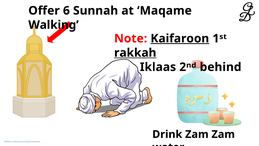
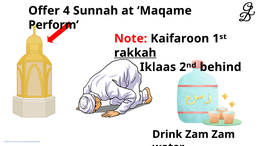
6: 6 -> 4 (66, 11)
Walking: Walking -> Perform (54, 25)
Kaifaroon underline: present -> none (180, 38)
